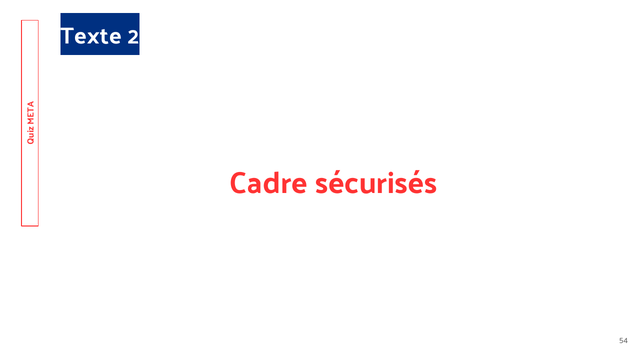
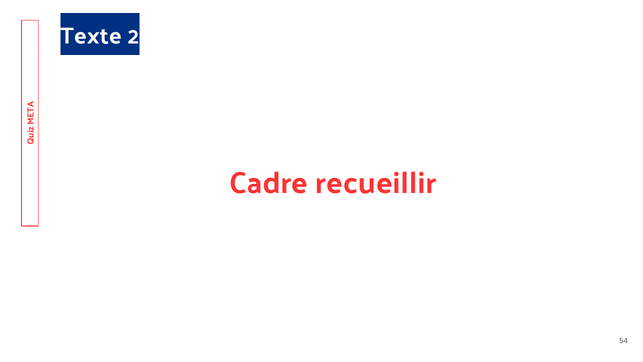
sécurisés: sécurisés -> recueillir (376, 183)
